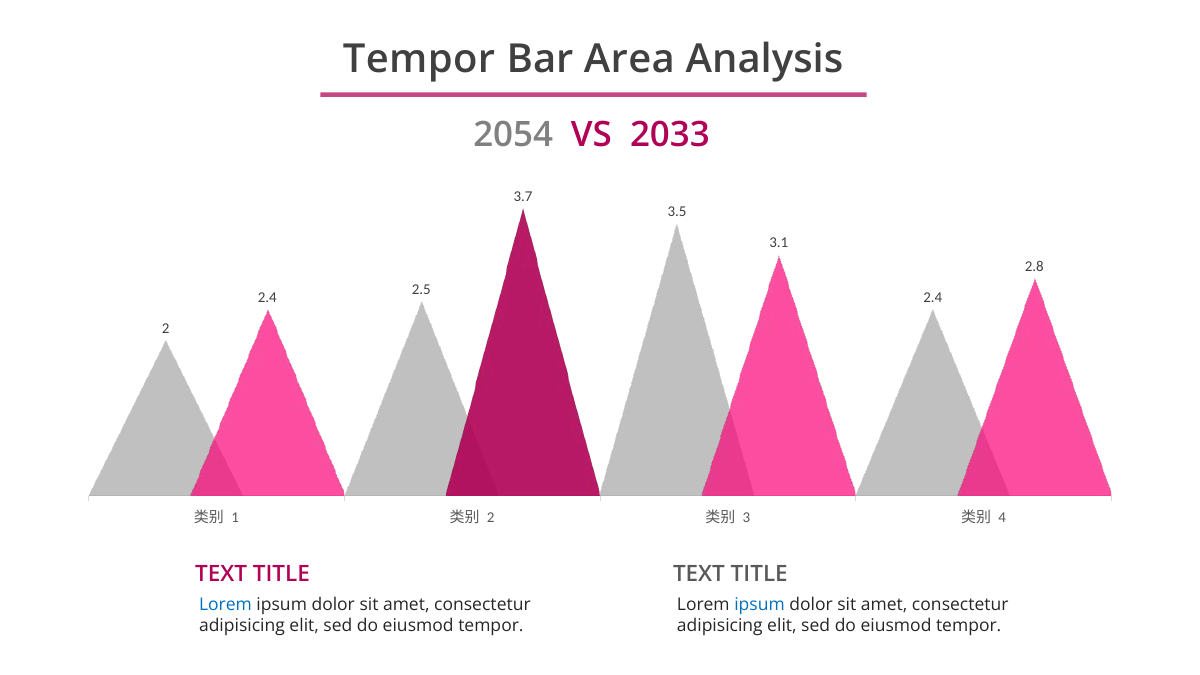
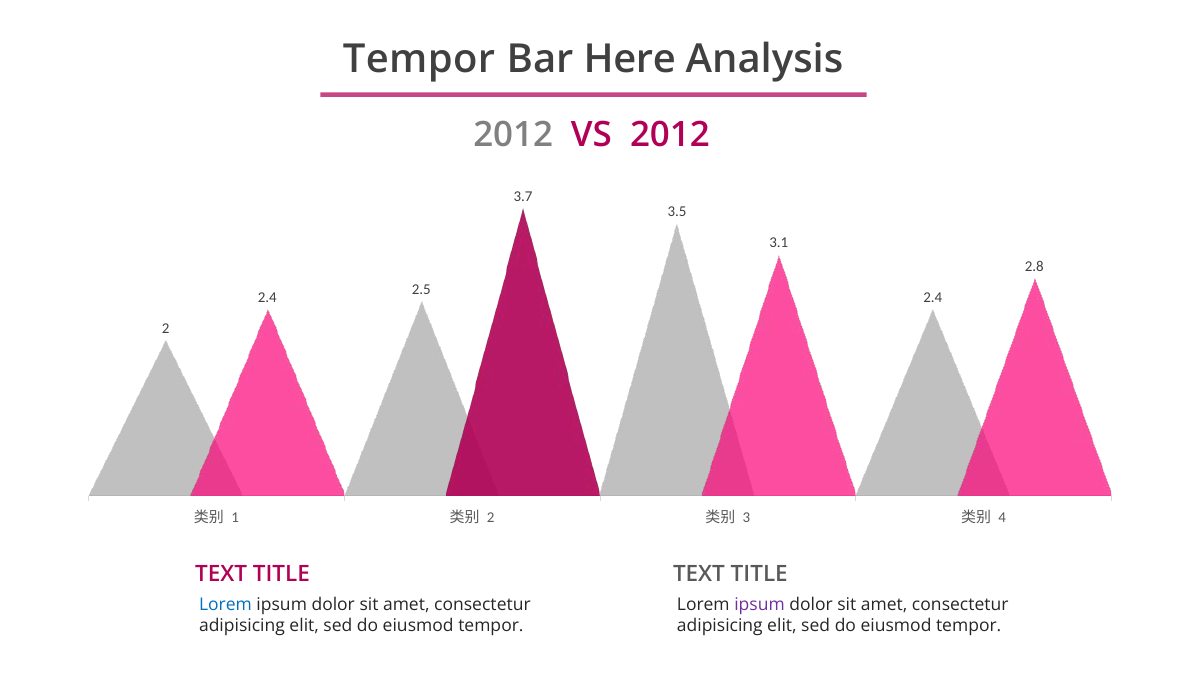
Area: Area -> Here (630, 59)
2054: 2054 -> 2012 (513, 135)
VS 2033: 2033 -> 2012 (670, 135)
ipsum colour: blue -> purple (760, 605)
